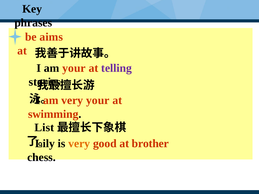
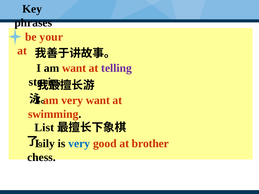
aims: aims -> your (51, 37)
am your: your -> want (74, 68)
very your: your -> want (98, 100)
very colour: orange -> blue (79, 144)
